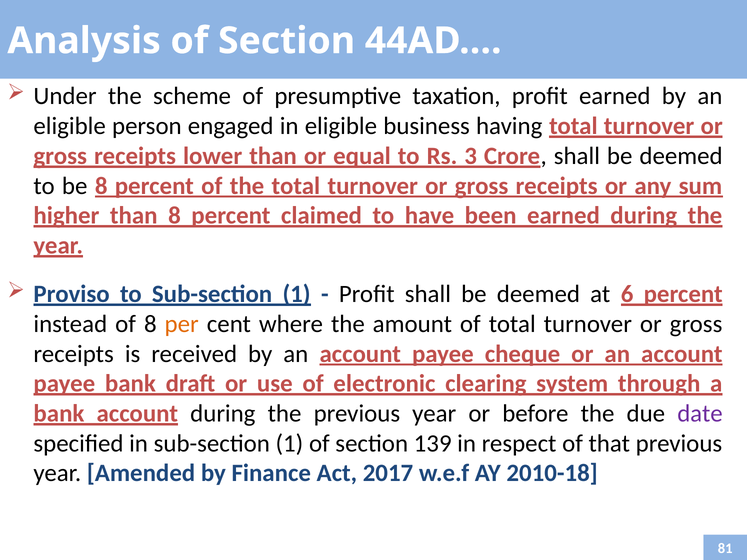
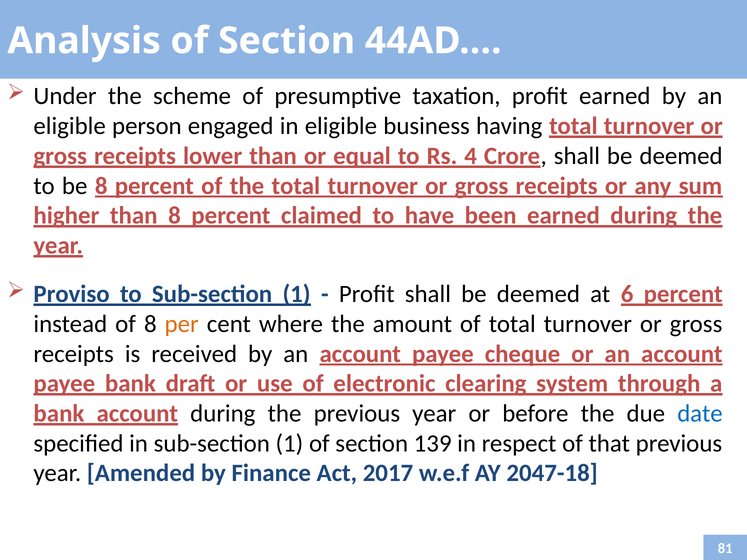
3: 3 -> 4 (471, 156)
date colour: purple -> blue (700, 414)
2010-18: 2010-18 -> 2047-18 (552, 473)
